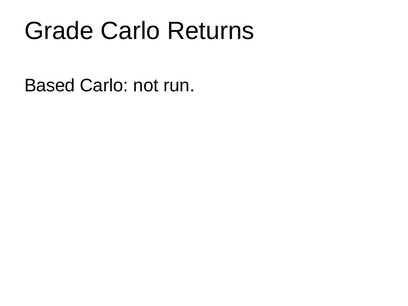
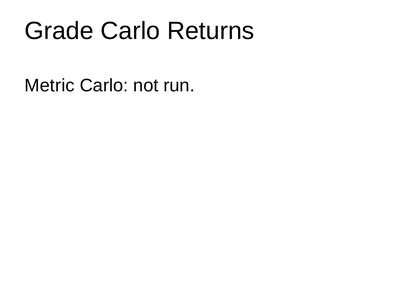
Based: Based -> Metric (50, 86)
